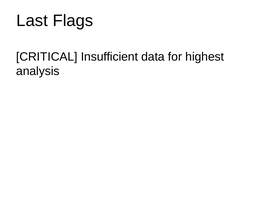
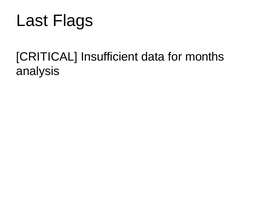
highest: highest -> months (205, 57)
